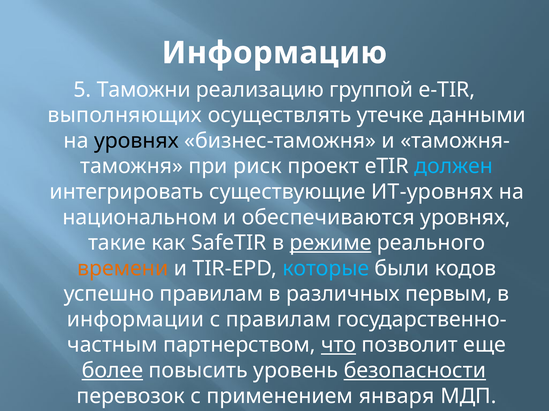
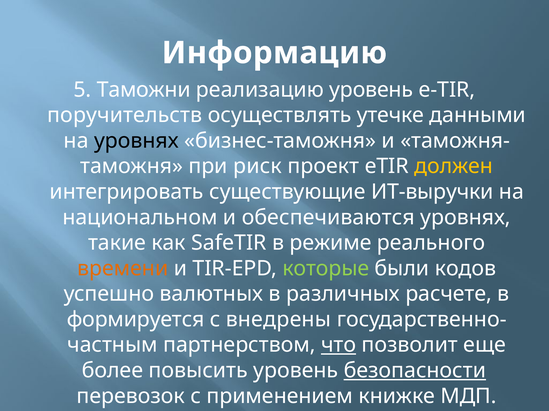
реализацию группой: группой -> уровень (371, 90)
выполняющих: выполняющих -> поручительств (125, 115)
должен colour: light blue -> yellow (454, 167)
ИТ-уровнях: ИТ-уровнях -> ИТ-выручки (432, 192)
режиме underline: present -> none (331, 243)
которые colour: light blue -> light green (326, 269)
успешно правилам: правилам -> валютных (211, 294)
первым: первым -> расчете (449, 294)
информации: информации -> формируется (136, 320)
с правилам: правилам -> внедрены (278, 320)
более underline: present -> none (112, 371)
января: января -> книжке (397, 397)
